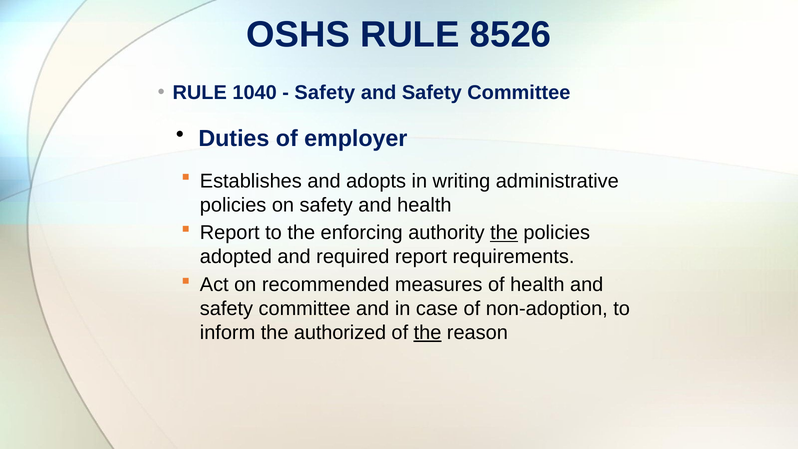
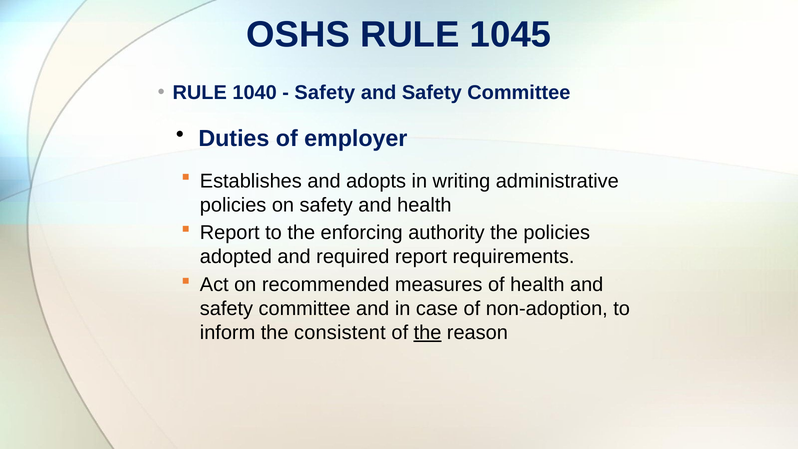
8526: 8526 -> 1045 (511, 35)
the underline: present -> none (504, 233)
authorized: authorized -> consistent (340, 333)
